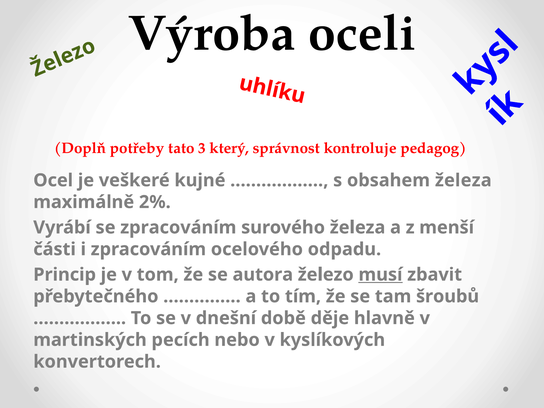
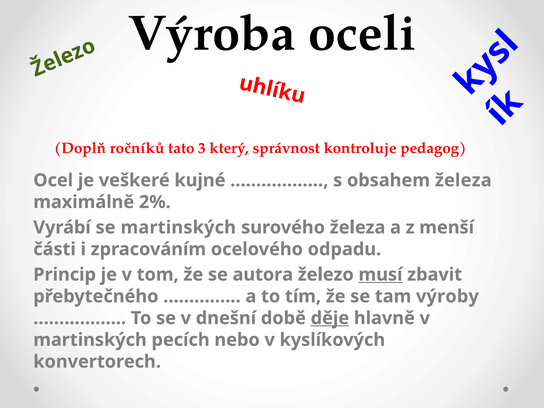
potřeby: potřeby -> ročníků (137, 148)
se zpracováním: zpracováním -> martinských (178, 227)
šroubů: šroubů -> výroby (447, 296)
děje underline: none -> present (330, 318)
